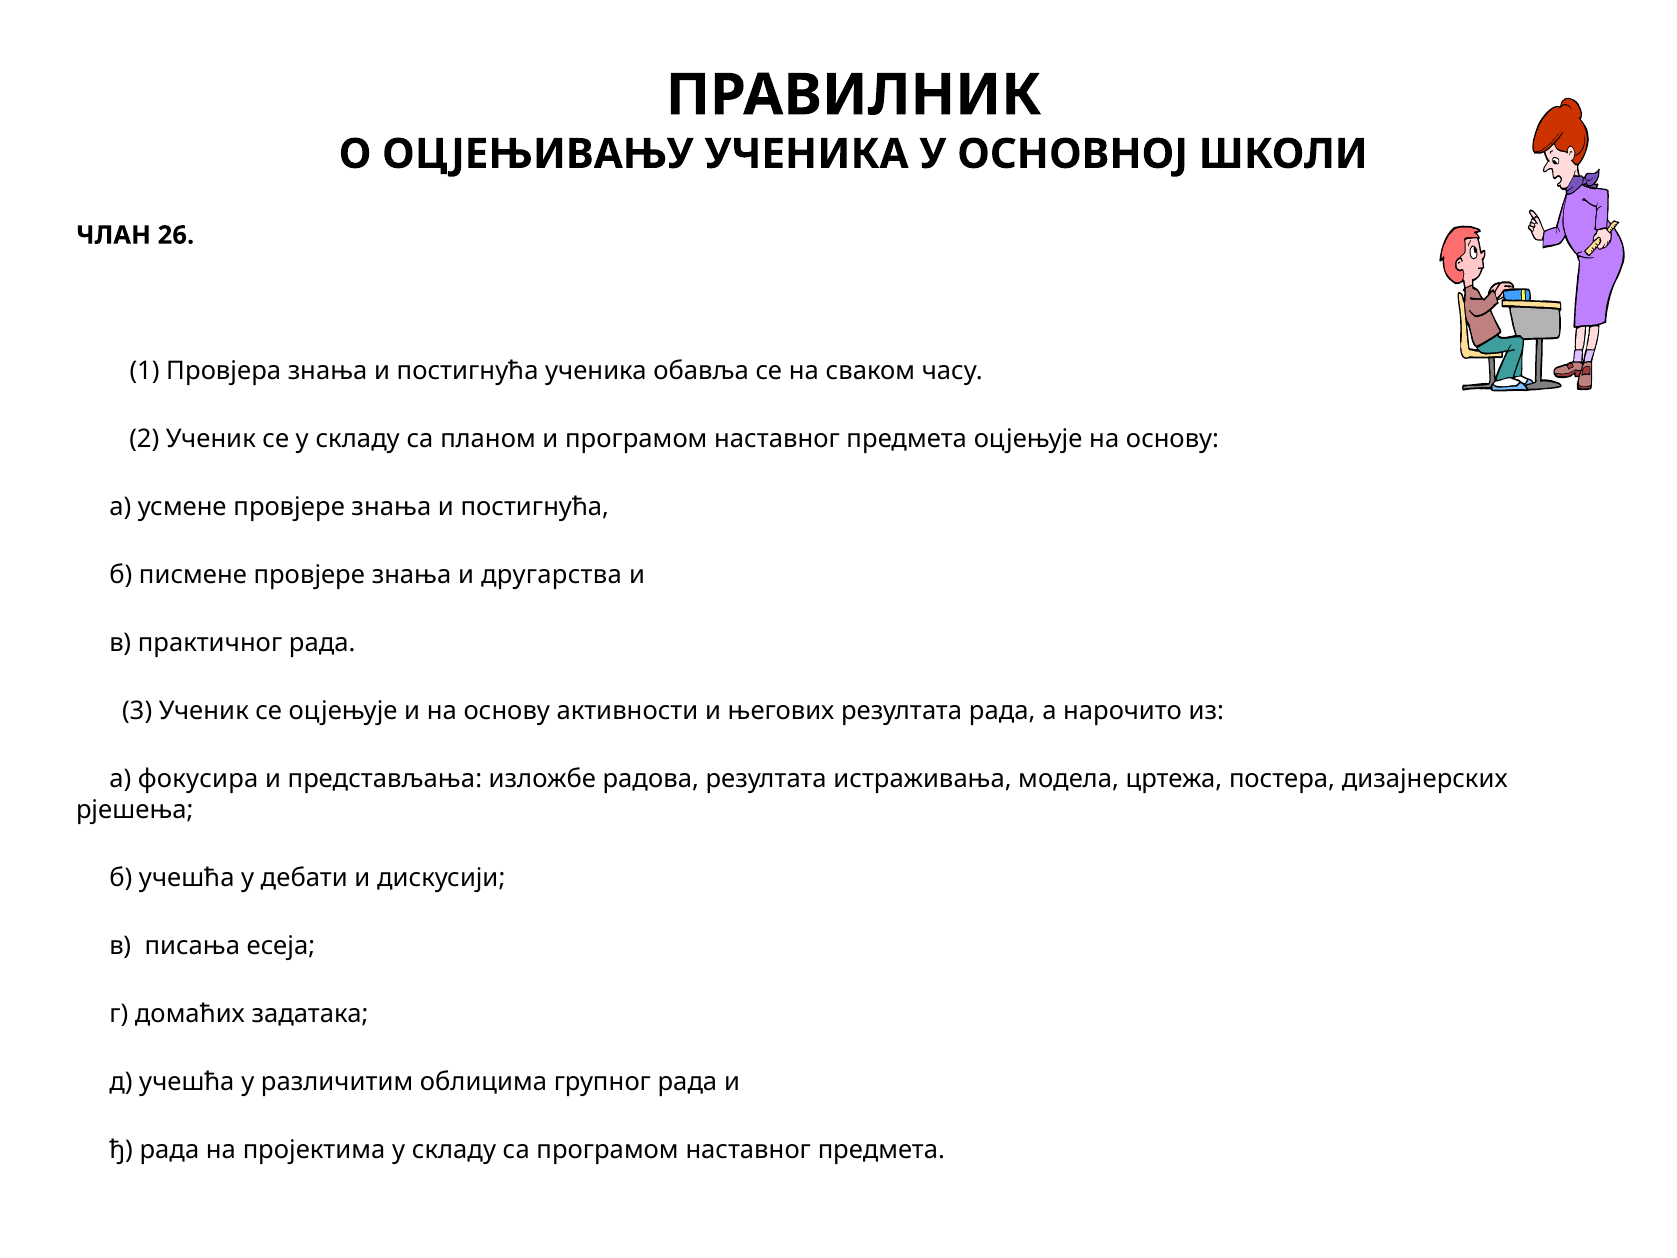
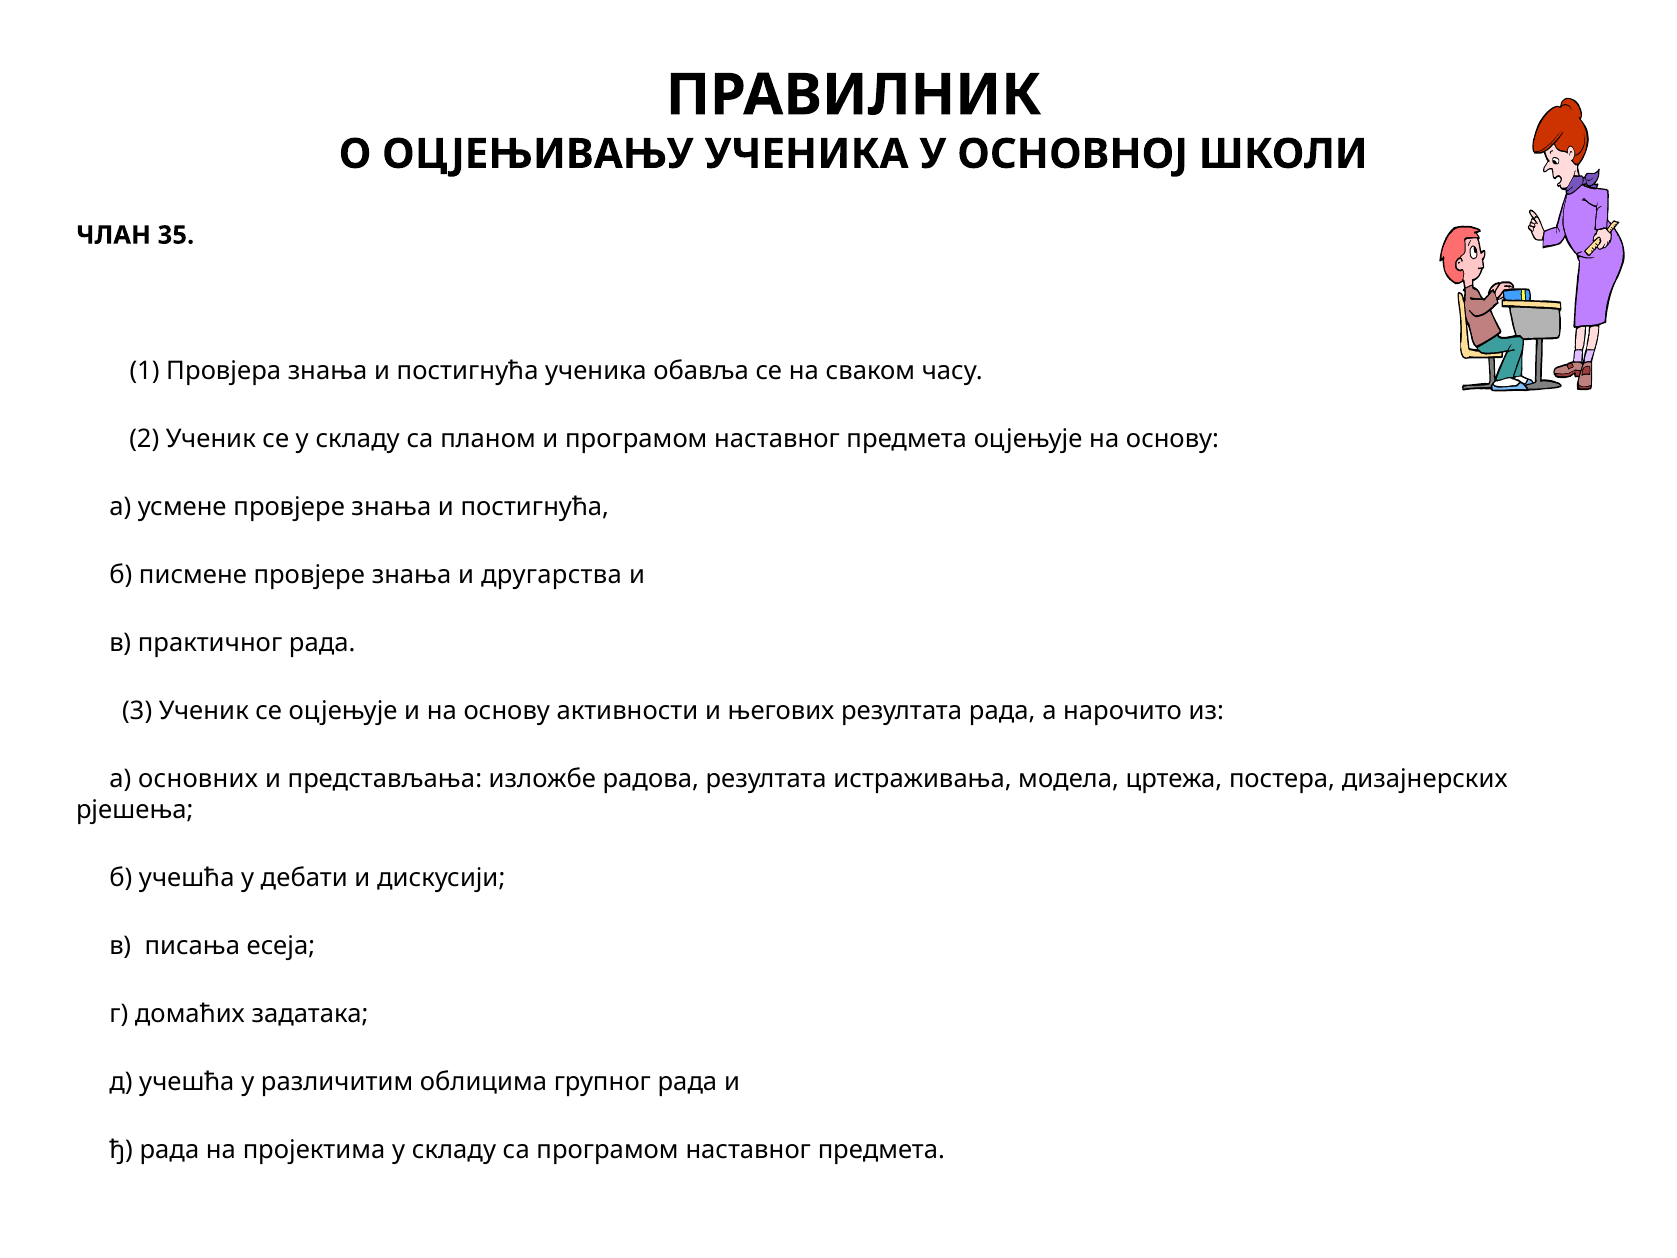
26: 26 -> 35 (176, 235)
фокусира: фокусира -> основних (198, 779)
